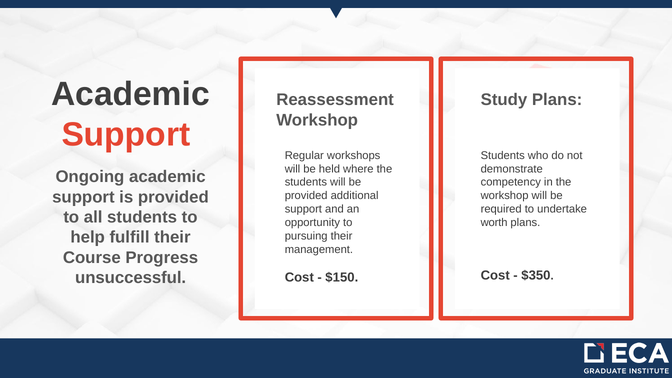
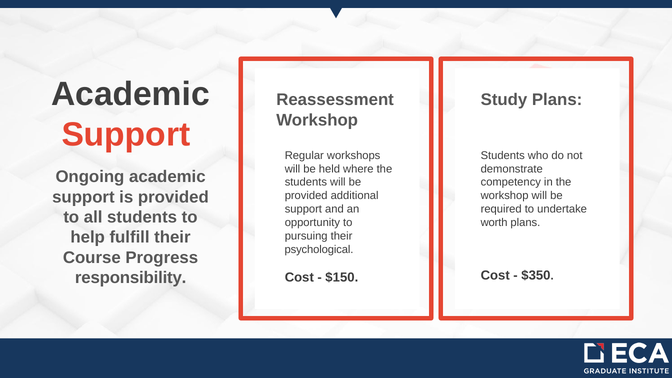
management: management -> psychological (319, 249)
unsuccessful: unsuccessful -> responsibility (131, 278)
